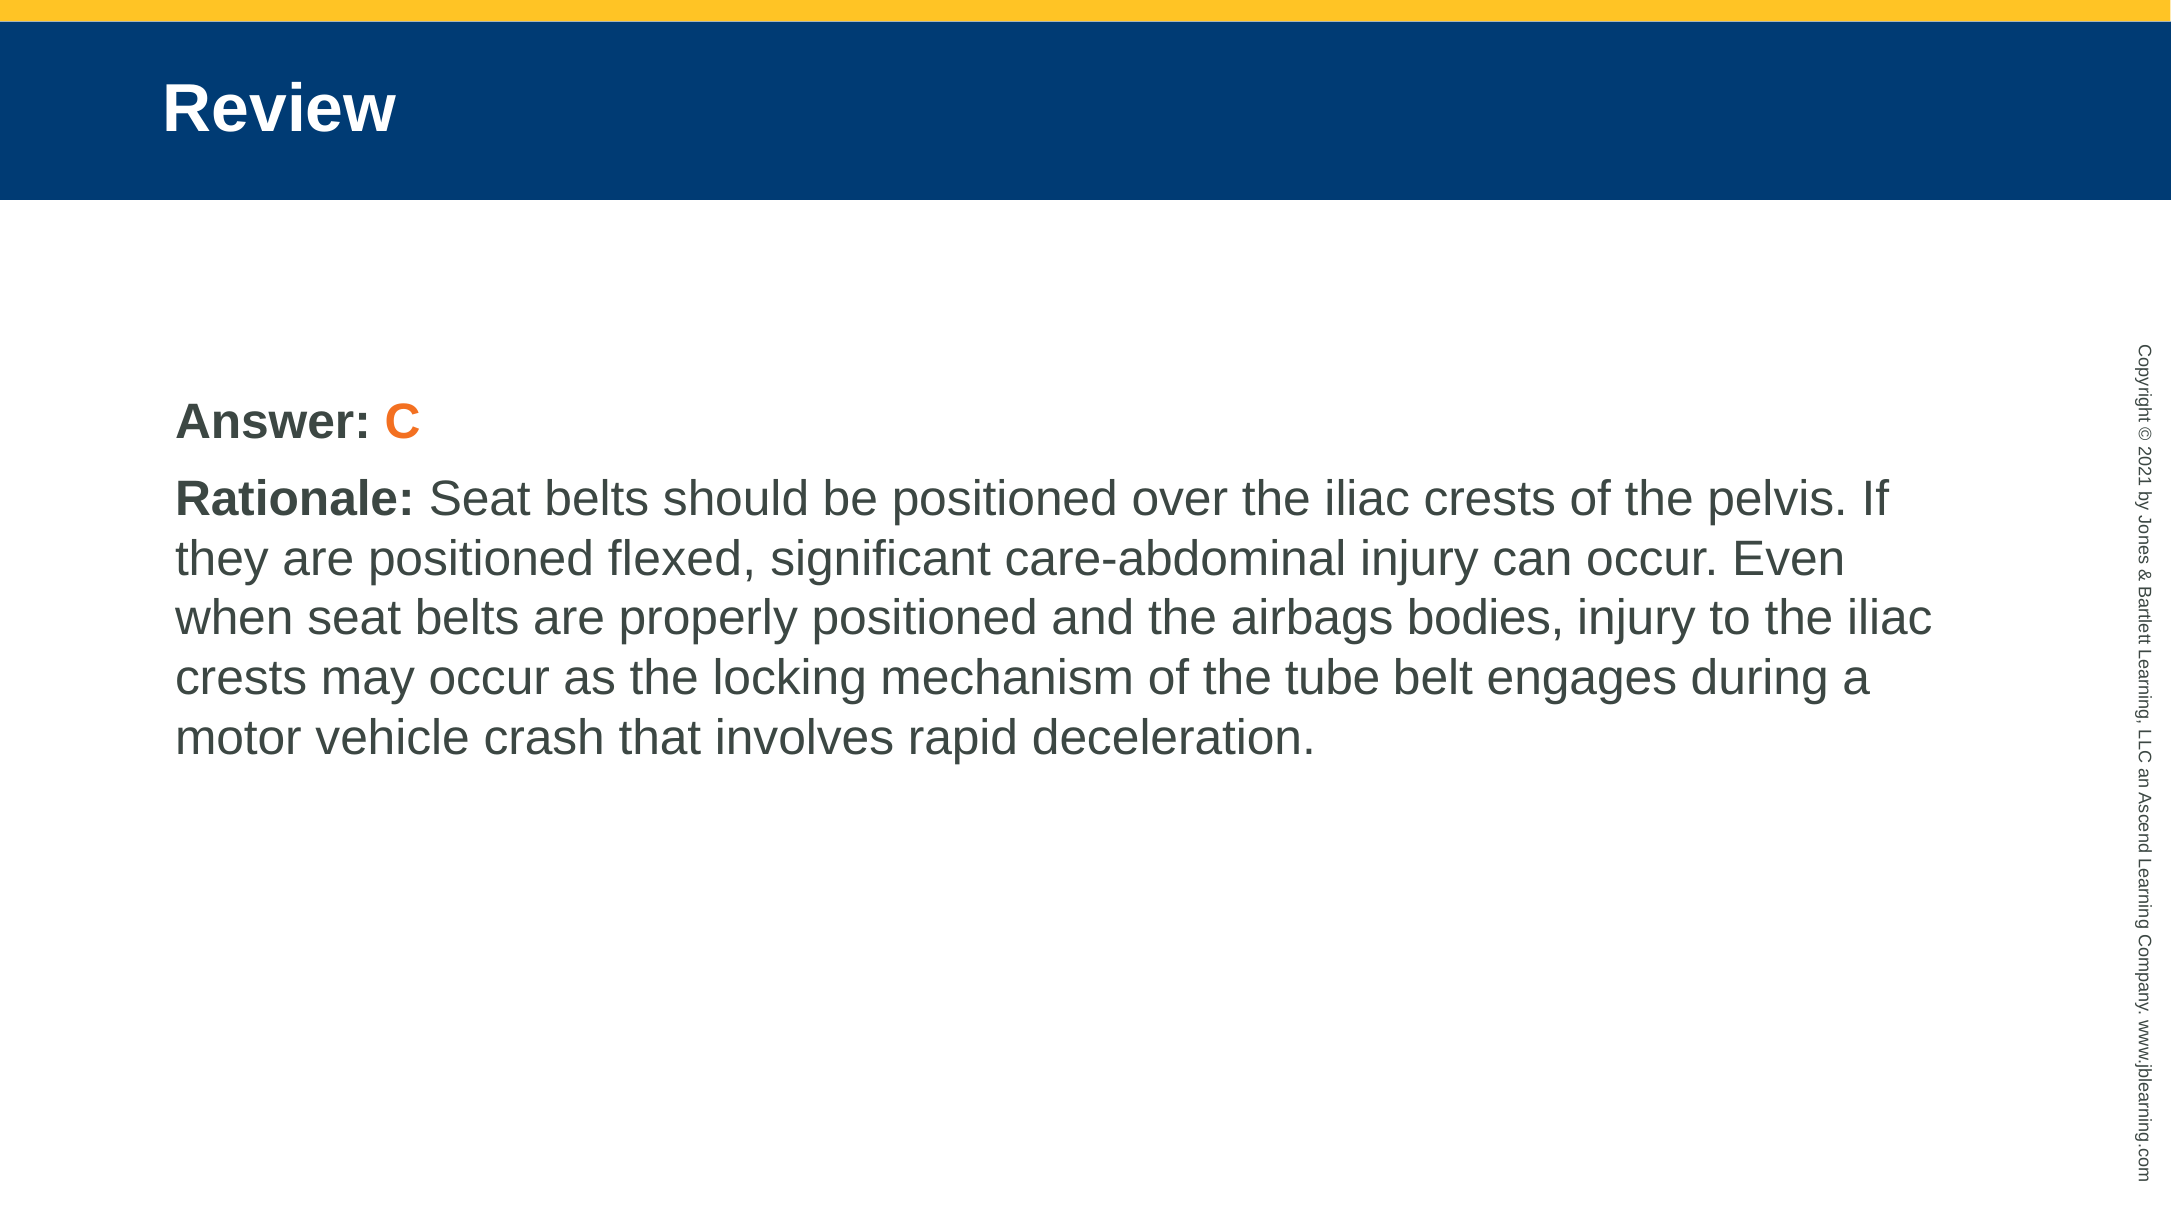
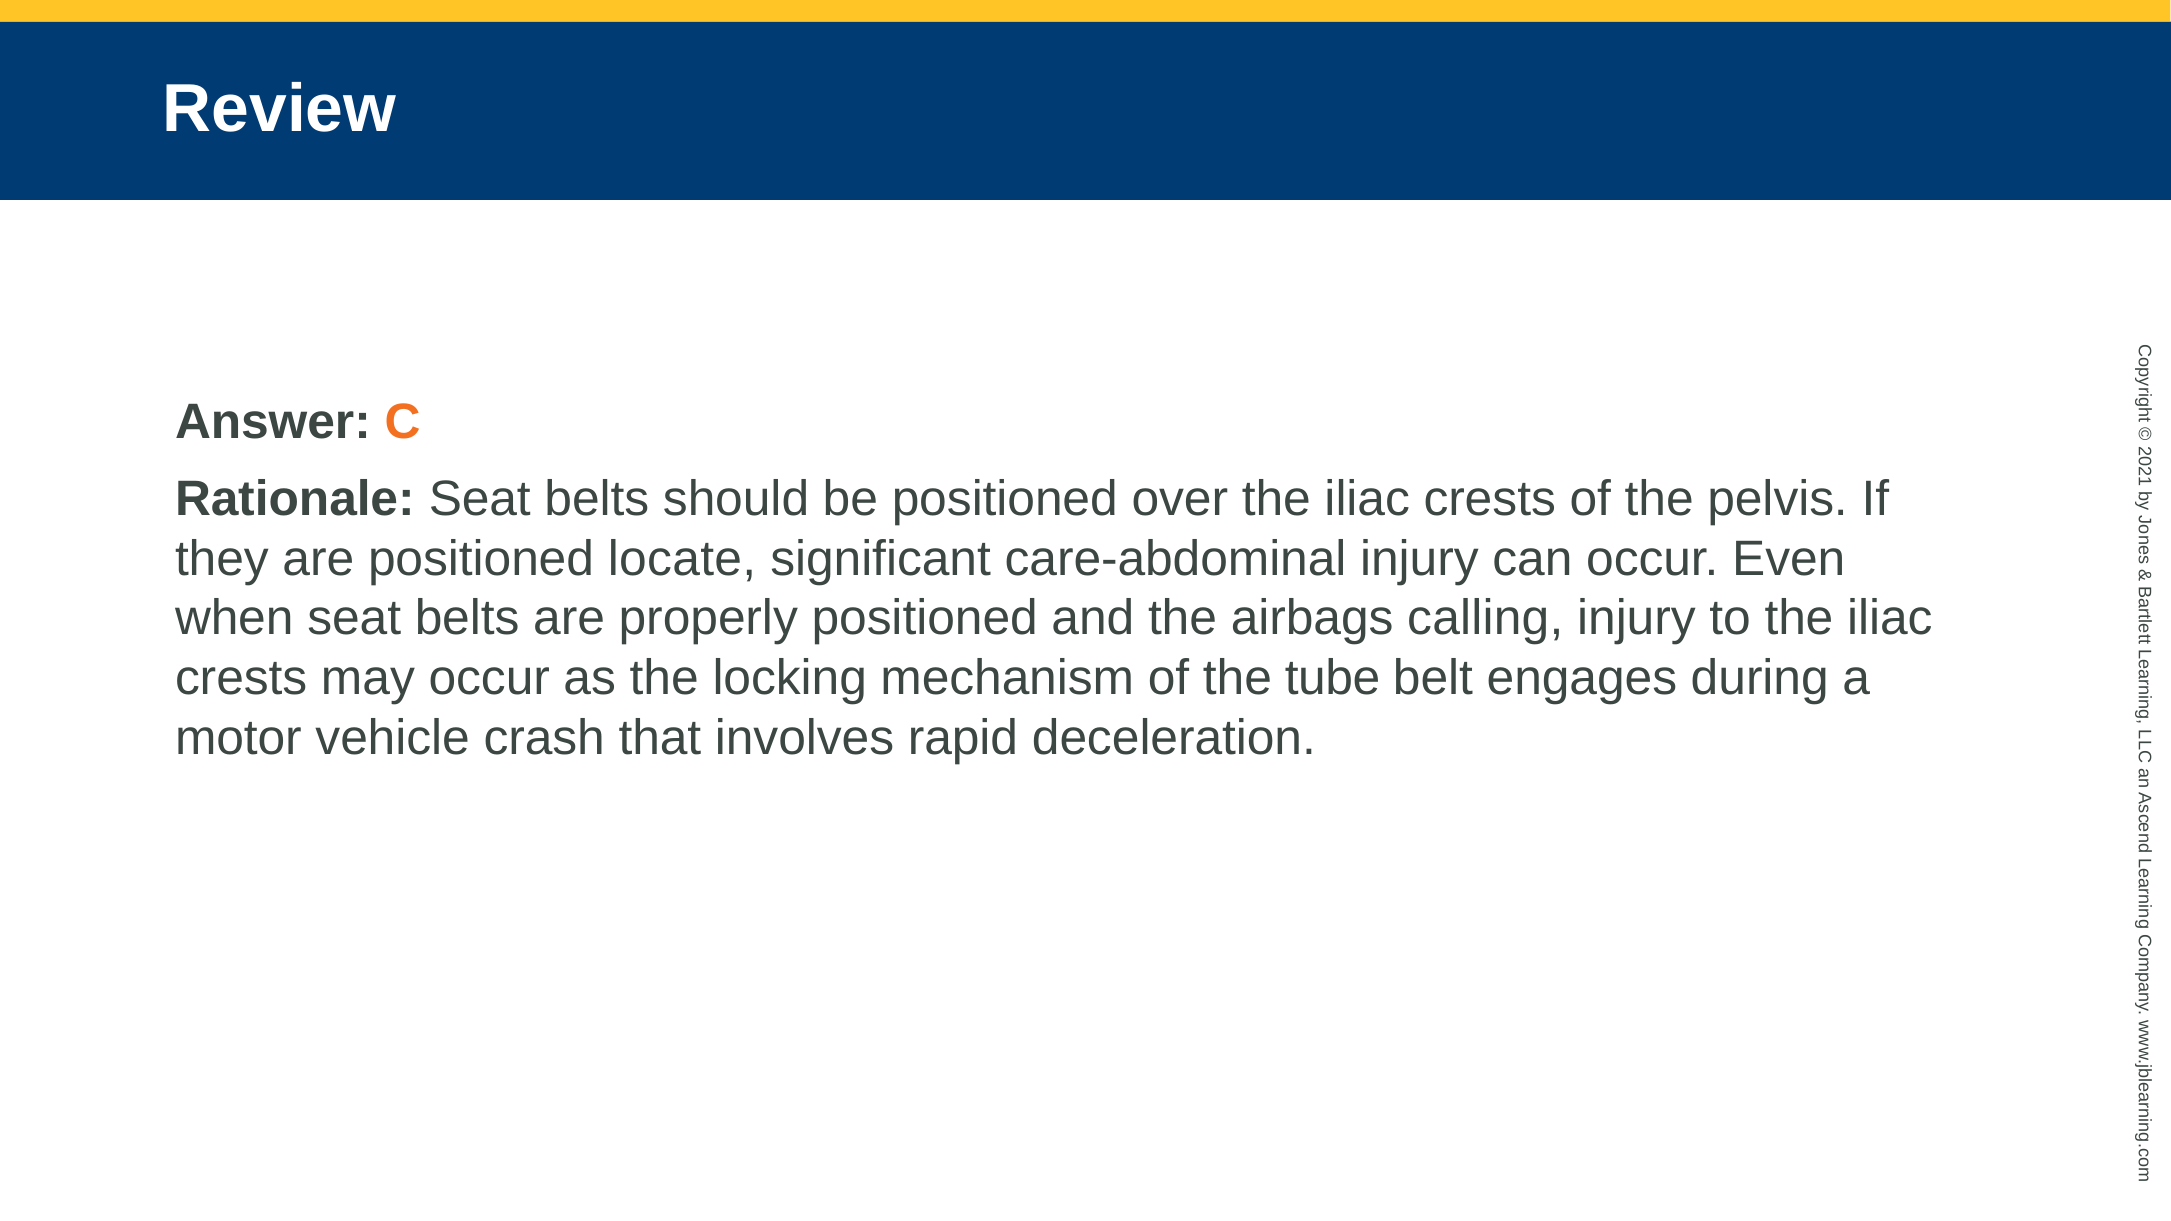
flexed: flexed -> locate (682, 559)
bodies: bodies -> calling (1485, 618)
